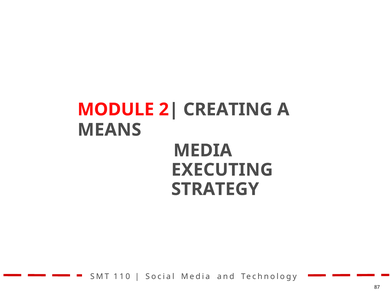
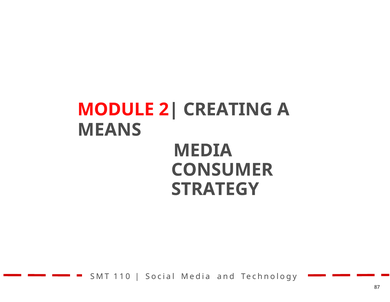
EXECUTING: EXECUTING -> CONSUMER (222, 169)
